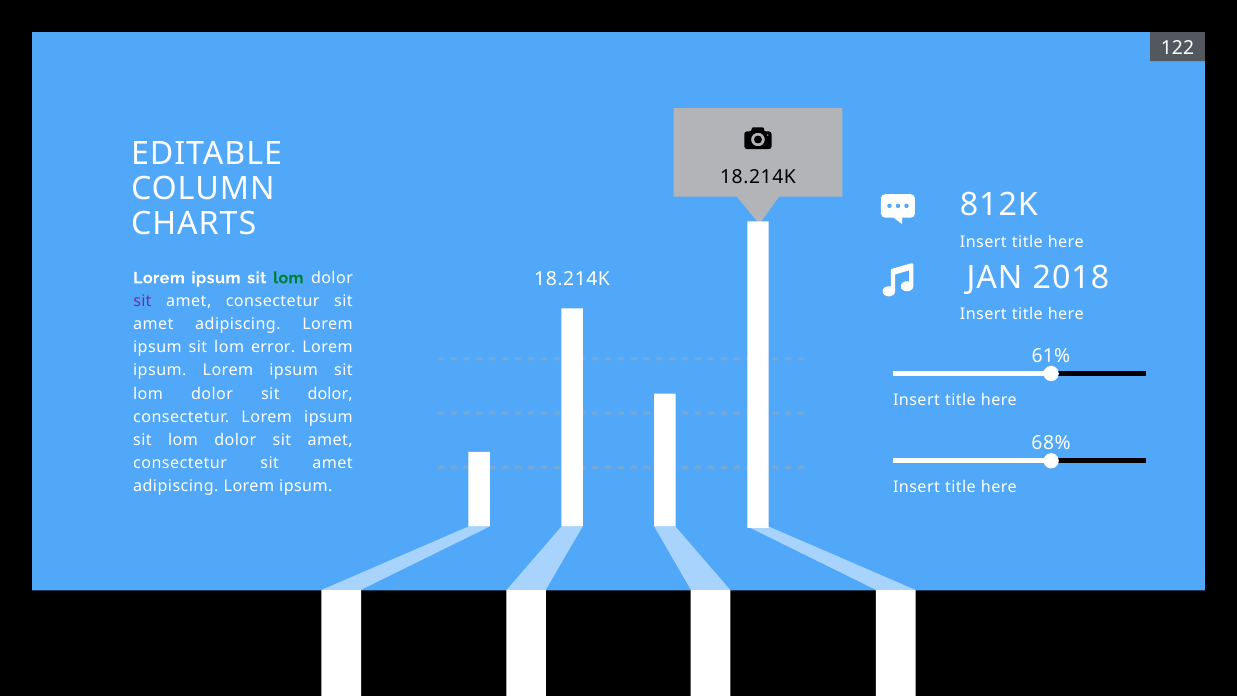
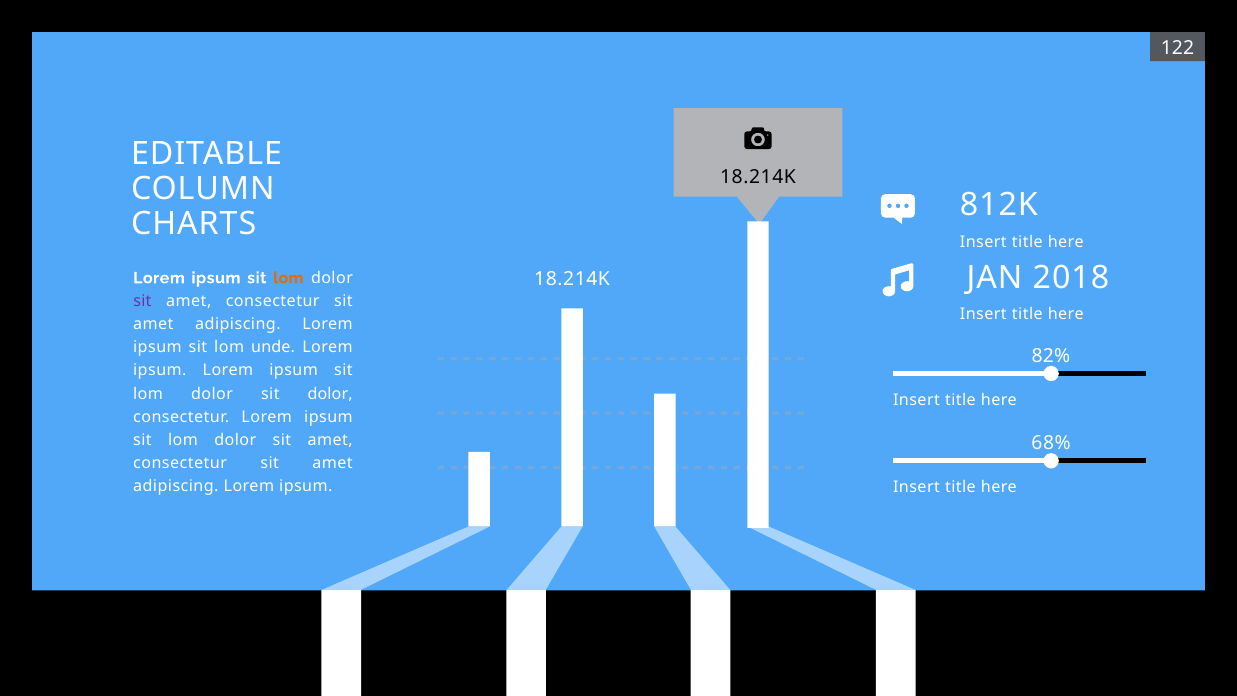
lom colour: green -> orange (288, 278)
error: error -> unde (273, 347)
61%: 61% -> 82% (1051, 356)
